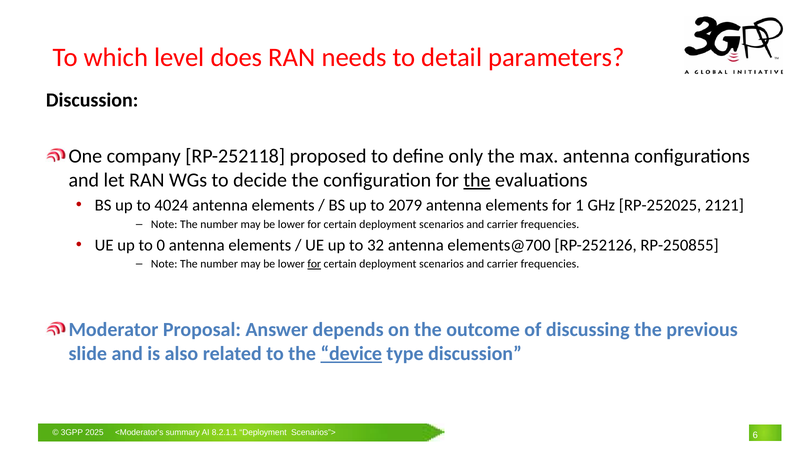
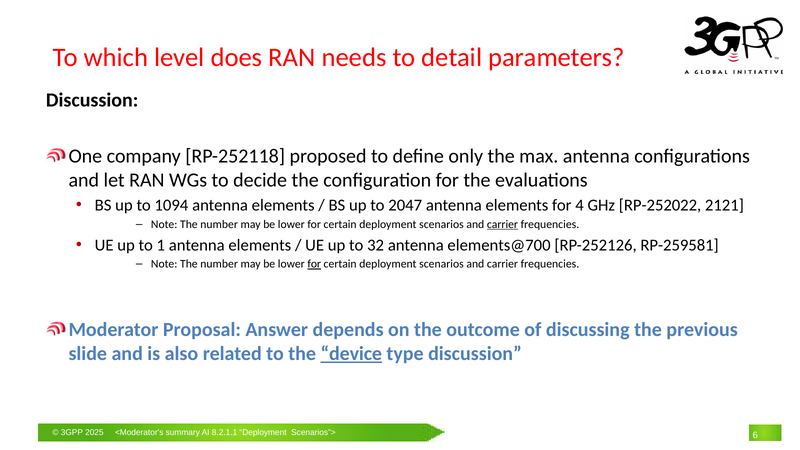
the underline: present -> none (477, 180)
4024: 4024 -> 1094 (171, 205)
2079: 2079 -> 2047 (405, 205)
1: 1 -> 4 (580, 205)
RP-252025: RP-252025 -> RP-252022 (660, 205)
carrier underline: none -> present (502, 224)
0: 0 -> 1 (161, 245)
RP-250855: RP-250855 -> RP-259581 (680, 245)
